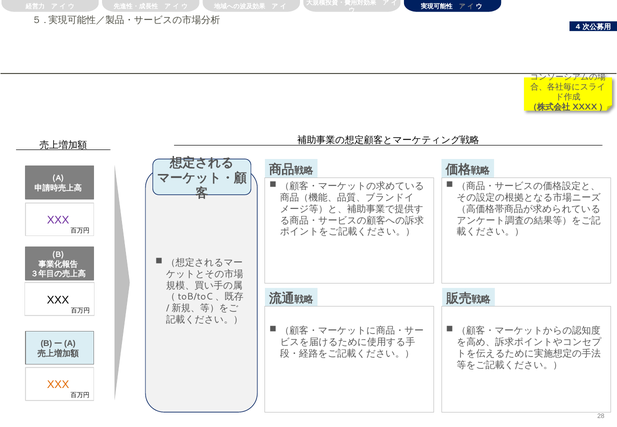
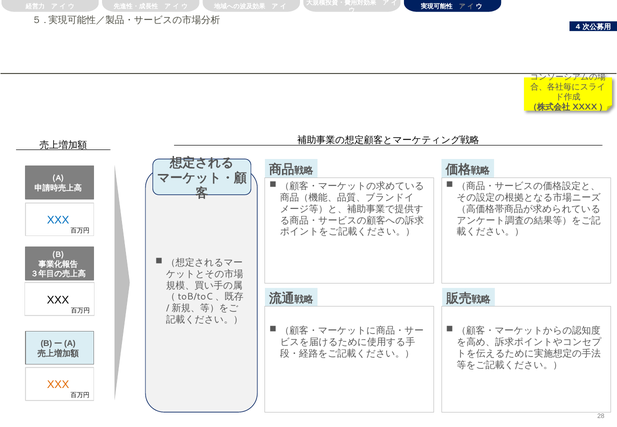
XXX colour: purple -> blue (58, 220)
